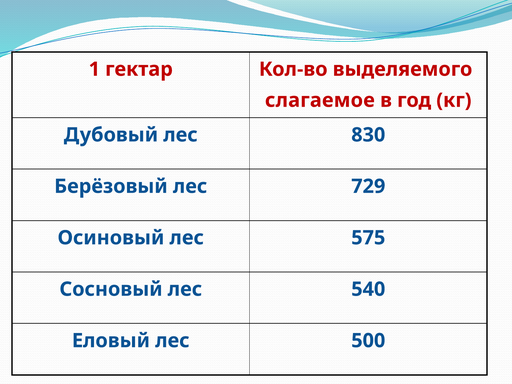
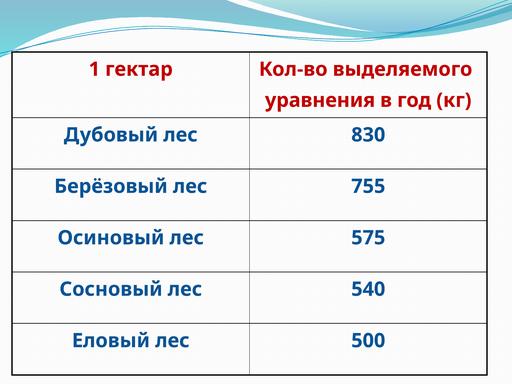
слагаемое: слагаемое -> уравнения (320, 100)
729: 729 -> 755 (368, 186)
